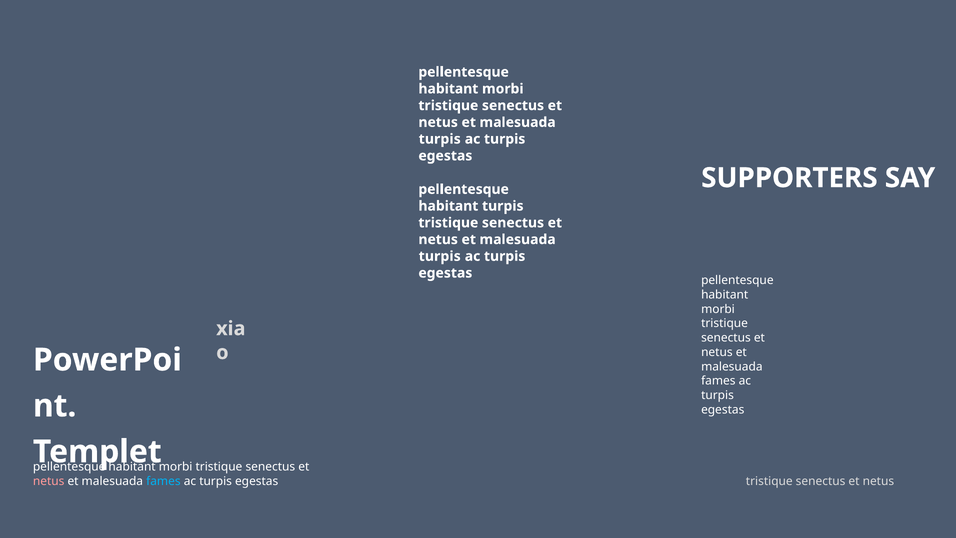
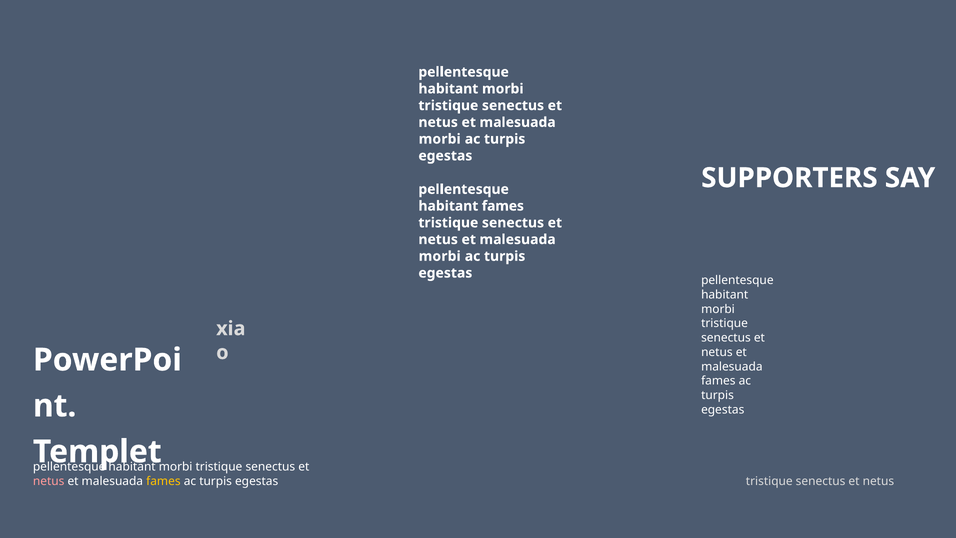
turpis: turpis -> morbi (440, 139)
habitant turpis: turpis -> fames (503, 206)
turpis: turpis -> morbi (440, 256)
fames colour: light blue -> yellow (163, 481)
